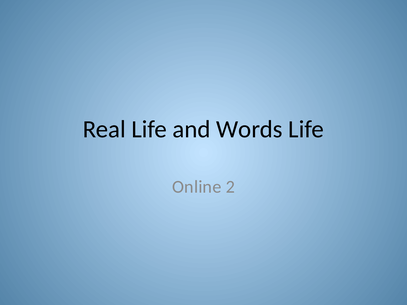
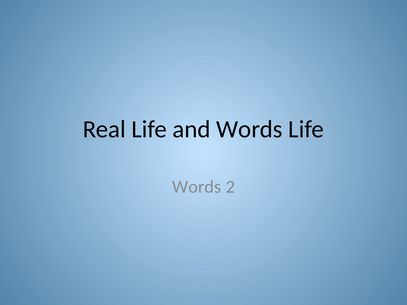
Online: Online -> Words (197, 187)
